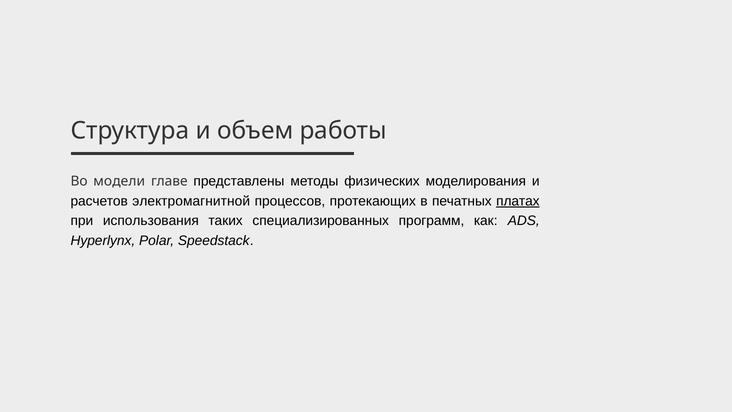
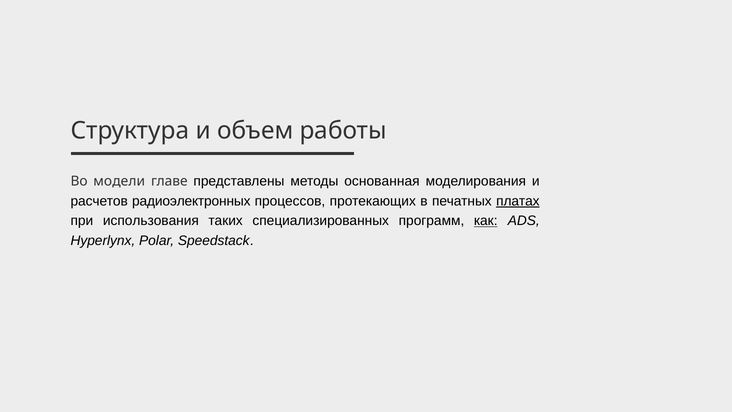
физических: физических -> основанная (382, 181)
электромагнитной: электромагнитной -> радиоэлектронных (191, 201)
как underline: none -> present (486, 221)
